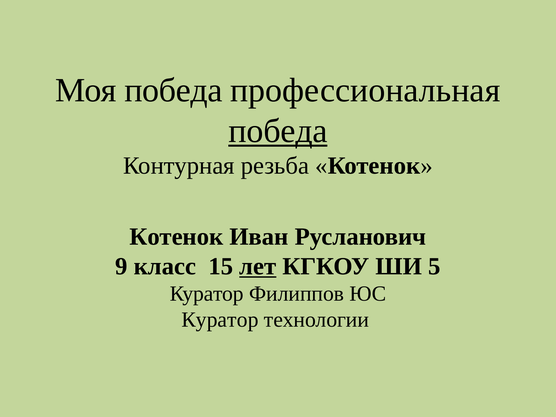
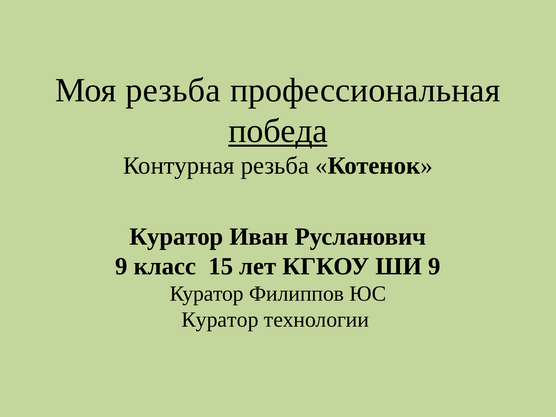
Моя победа: победа -> резьба (173, 90)
Котенок: Котенок -> Куратор (176, 237)
лет underline: present -> none (258, 266)
ШИ 5: 5 -> 9 (434, 266)
